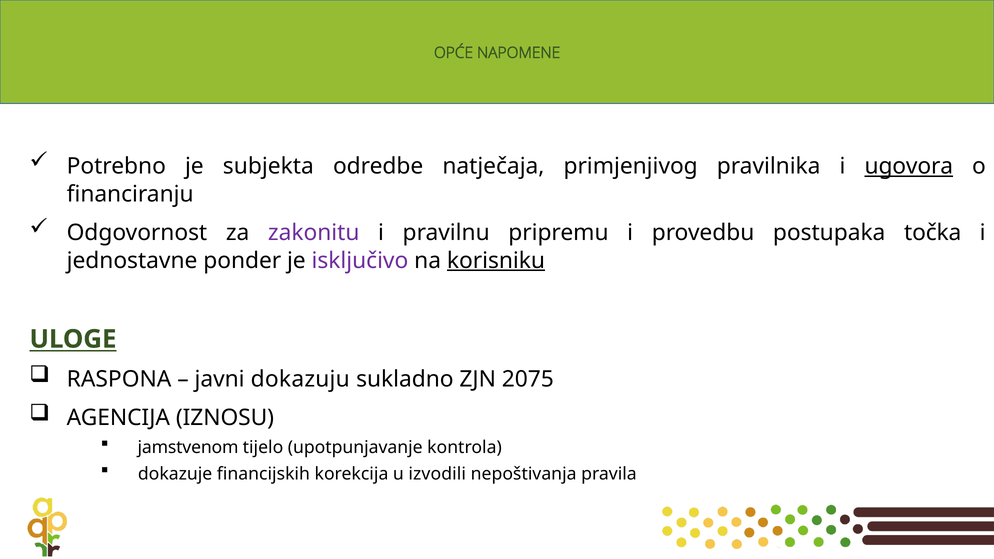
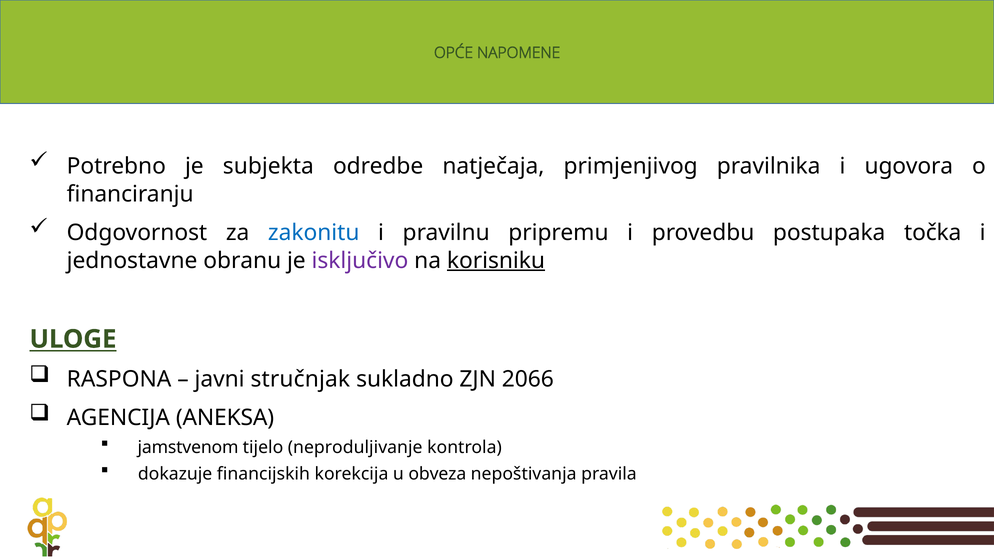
ugovora underline: present -> none (909, 166)
zakonitu colour: purple -> blue (314, 233)
ponder: ponder -> obranu (242, 261)
dokazuju: dokazuju -> stručnjak (300, 379)
2075: 2075 -> 2066 (528, 379)
IZNOSU: IZNOSU -> ANEKSA (225, 418)
upotpunjavanje: upotpunjavanje -> neproduljivanje (355, 447)
izvodili: izvodili -> obveza (437, 474)
